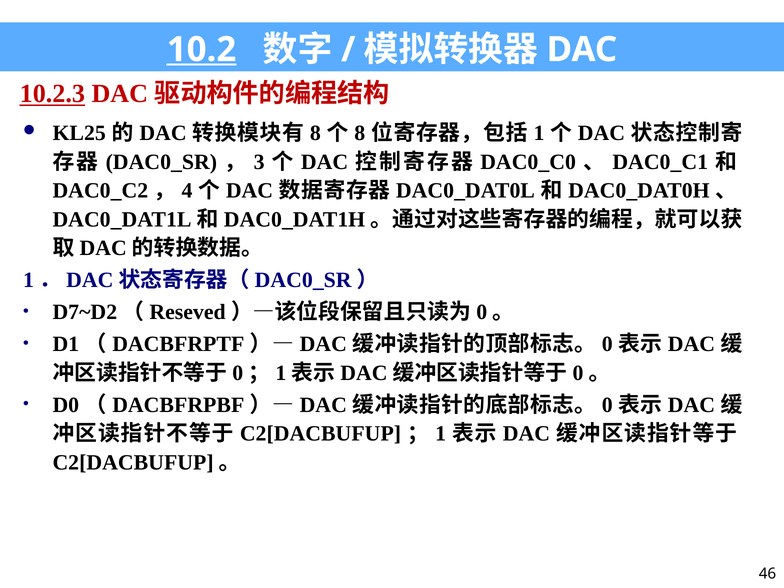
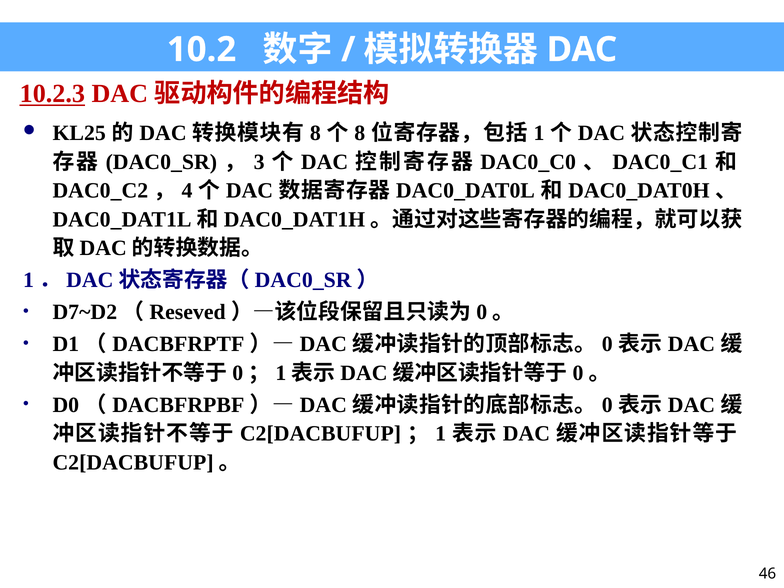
10.2 underline: present -> none (202, 50)
